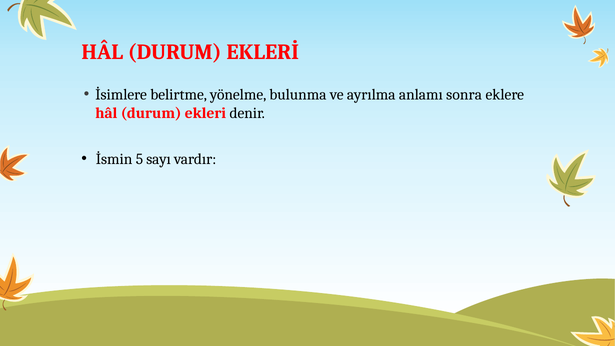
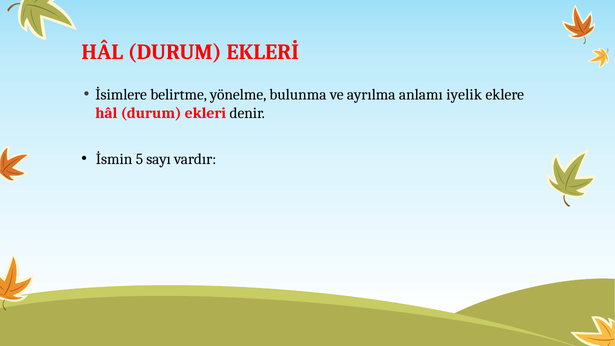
sonra: sonra -> iyelik (464, 95)
